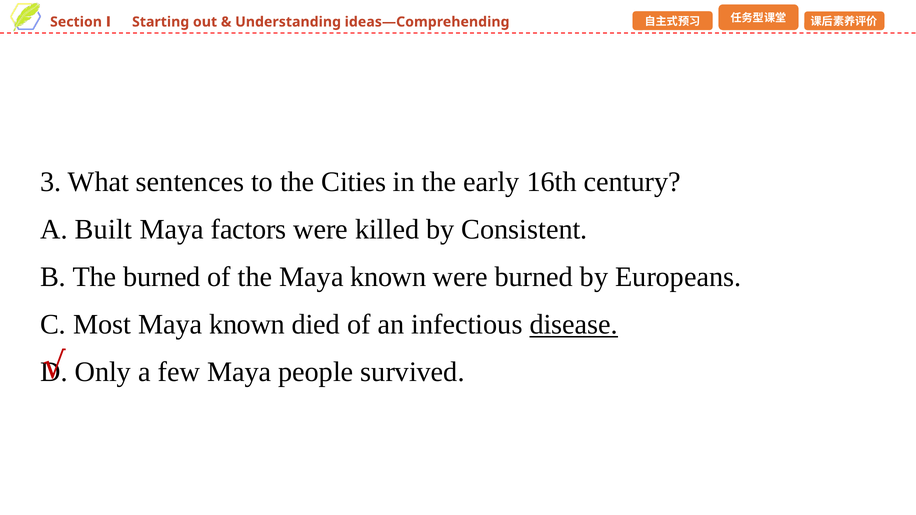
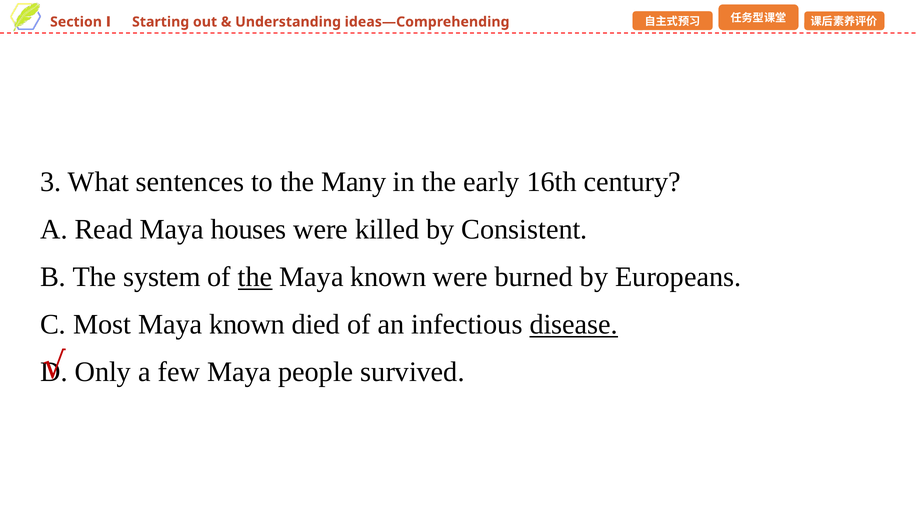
Cities: Cities -> Many (354, 182)
Built: Built -> Read (104, 230)
factors: factors -> houses (249, 230)
The burned: burned -> system (162, 277)
the underline: none -> present (255, 277)
